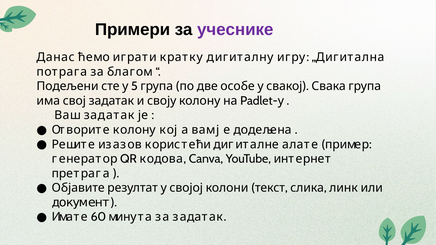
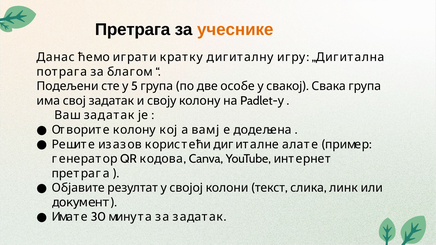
Примери: Примери -> Претрага (133, 30)
учеснике colour: purple -> orange (235, 30)
60: 60 -> 30 (98, 217)
